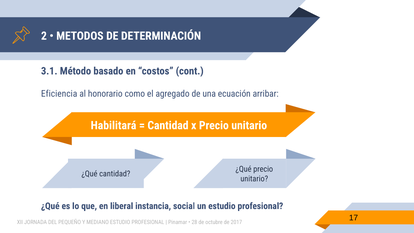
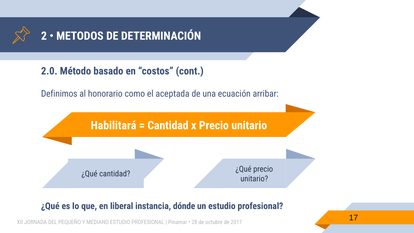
3.1: 3.1 -> 2.0 (49, 71)
Eficiencia: Eficiencia -> Definimos (59, 94)
agregado: agregado -> aceptada (173, 94)
social: social -> dónde (184, 206)
